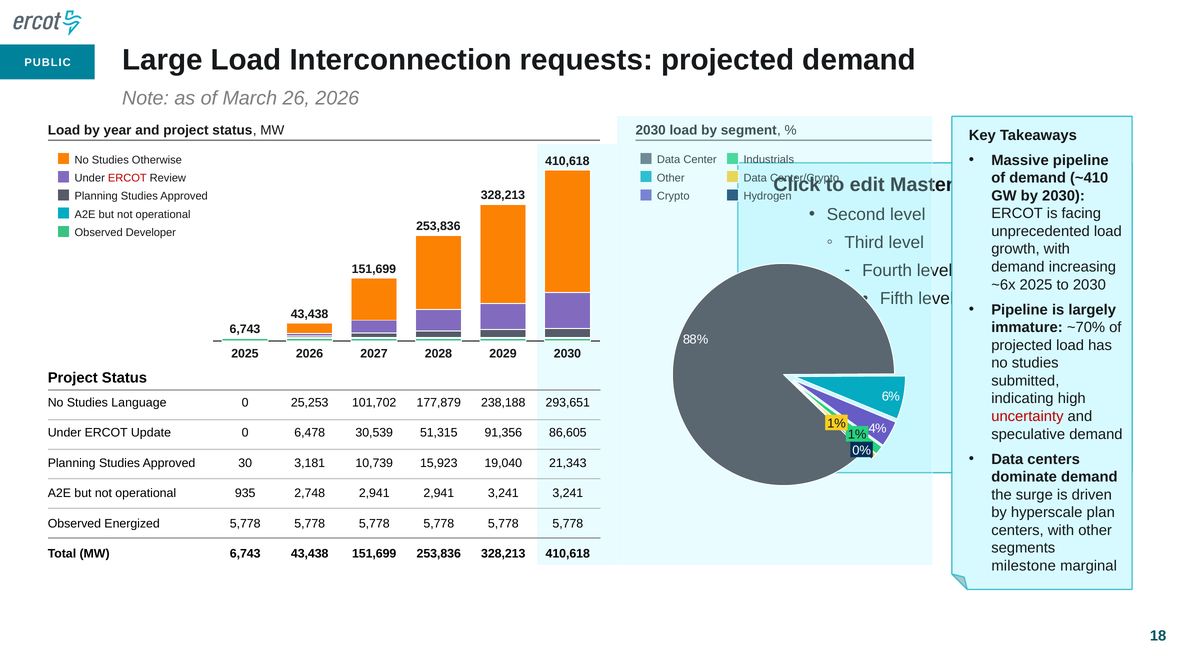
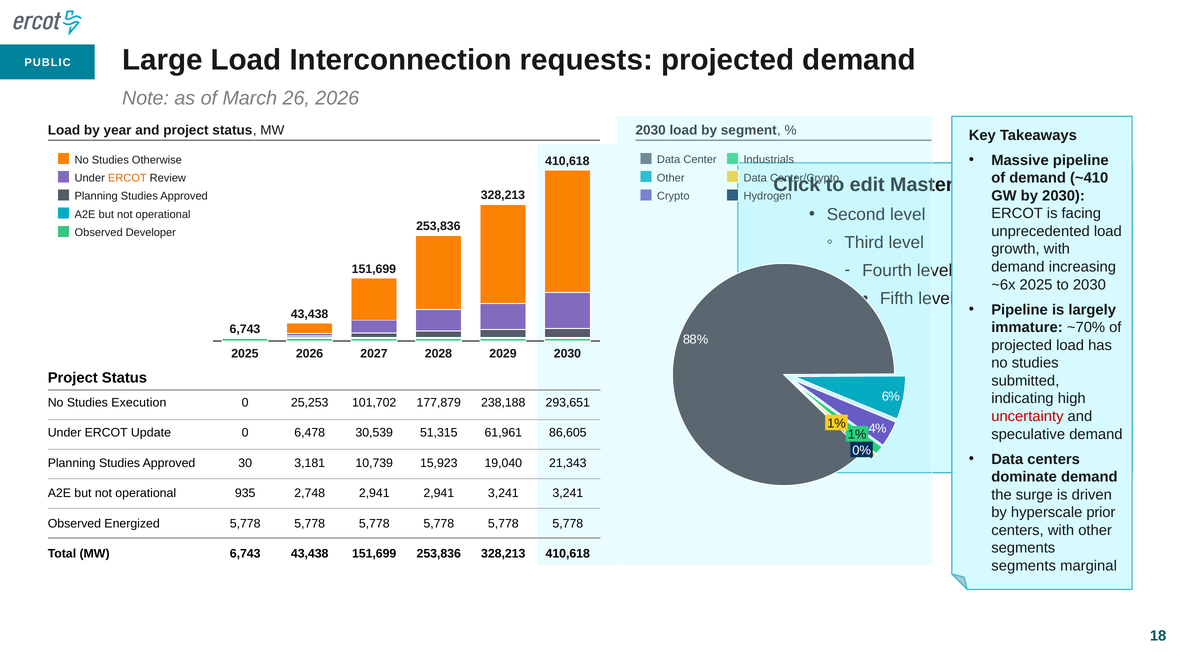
ERCOT colour: red -> orange (127, 178)
Language: Language -> Execution (139, 403)
91,356: 91,356 -> 61,961 (503, 433)
plan: plan -> prior (1101, 513)
milestone: milestone -> segments (1024, 566)
